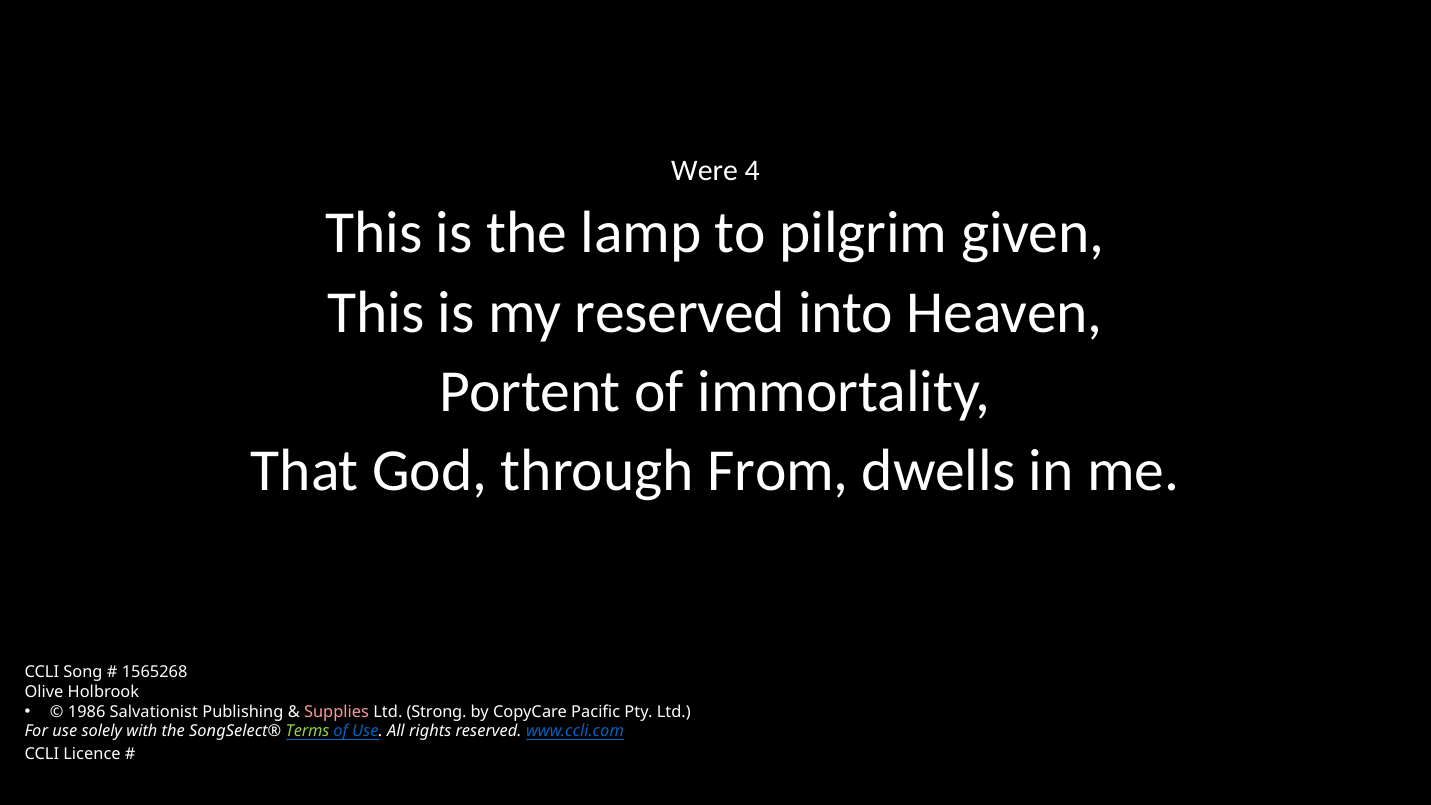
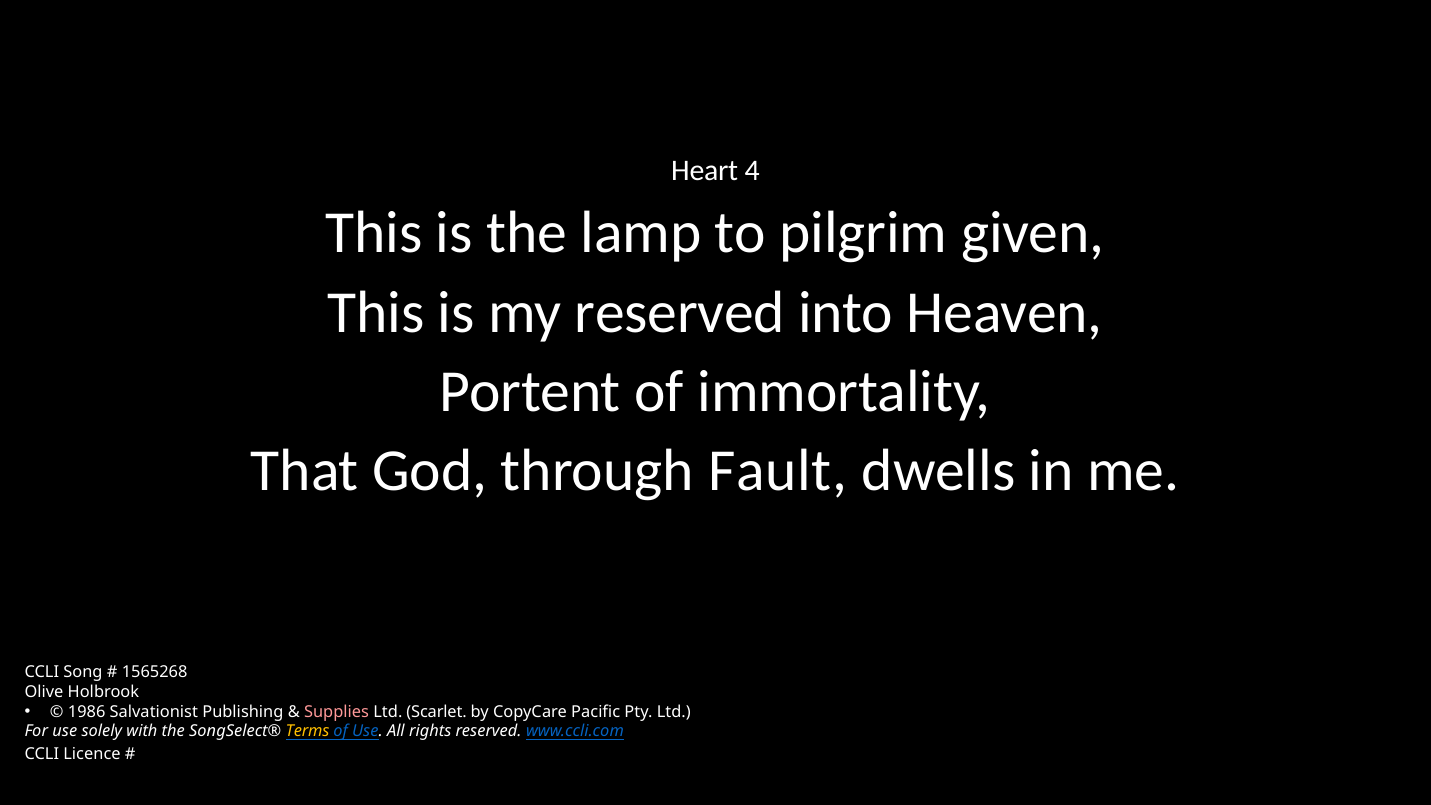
Were: Were -> Heart (705, 170)
From: From -> Fault (778, 471)
Strong: Strong -> Scarlet (437, 712)
Terms colour: light green -> yellow (308, 731)
